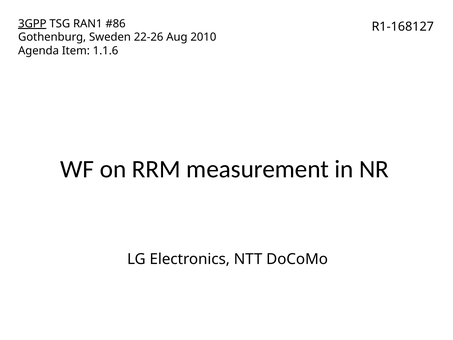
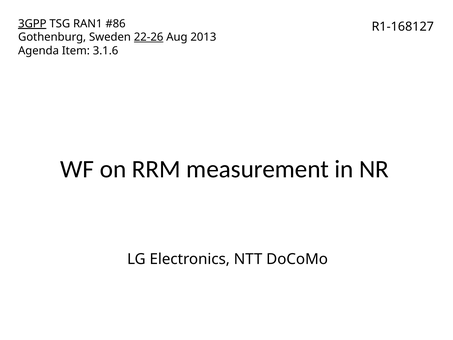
22-26 underline: none -> present (149, 37)
2010: 2010 -> 2013 (203, 37)
1.1.6: 1.1.6 -> 3.1.6 (106, 51)
